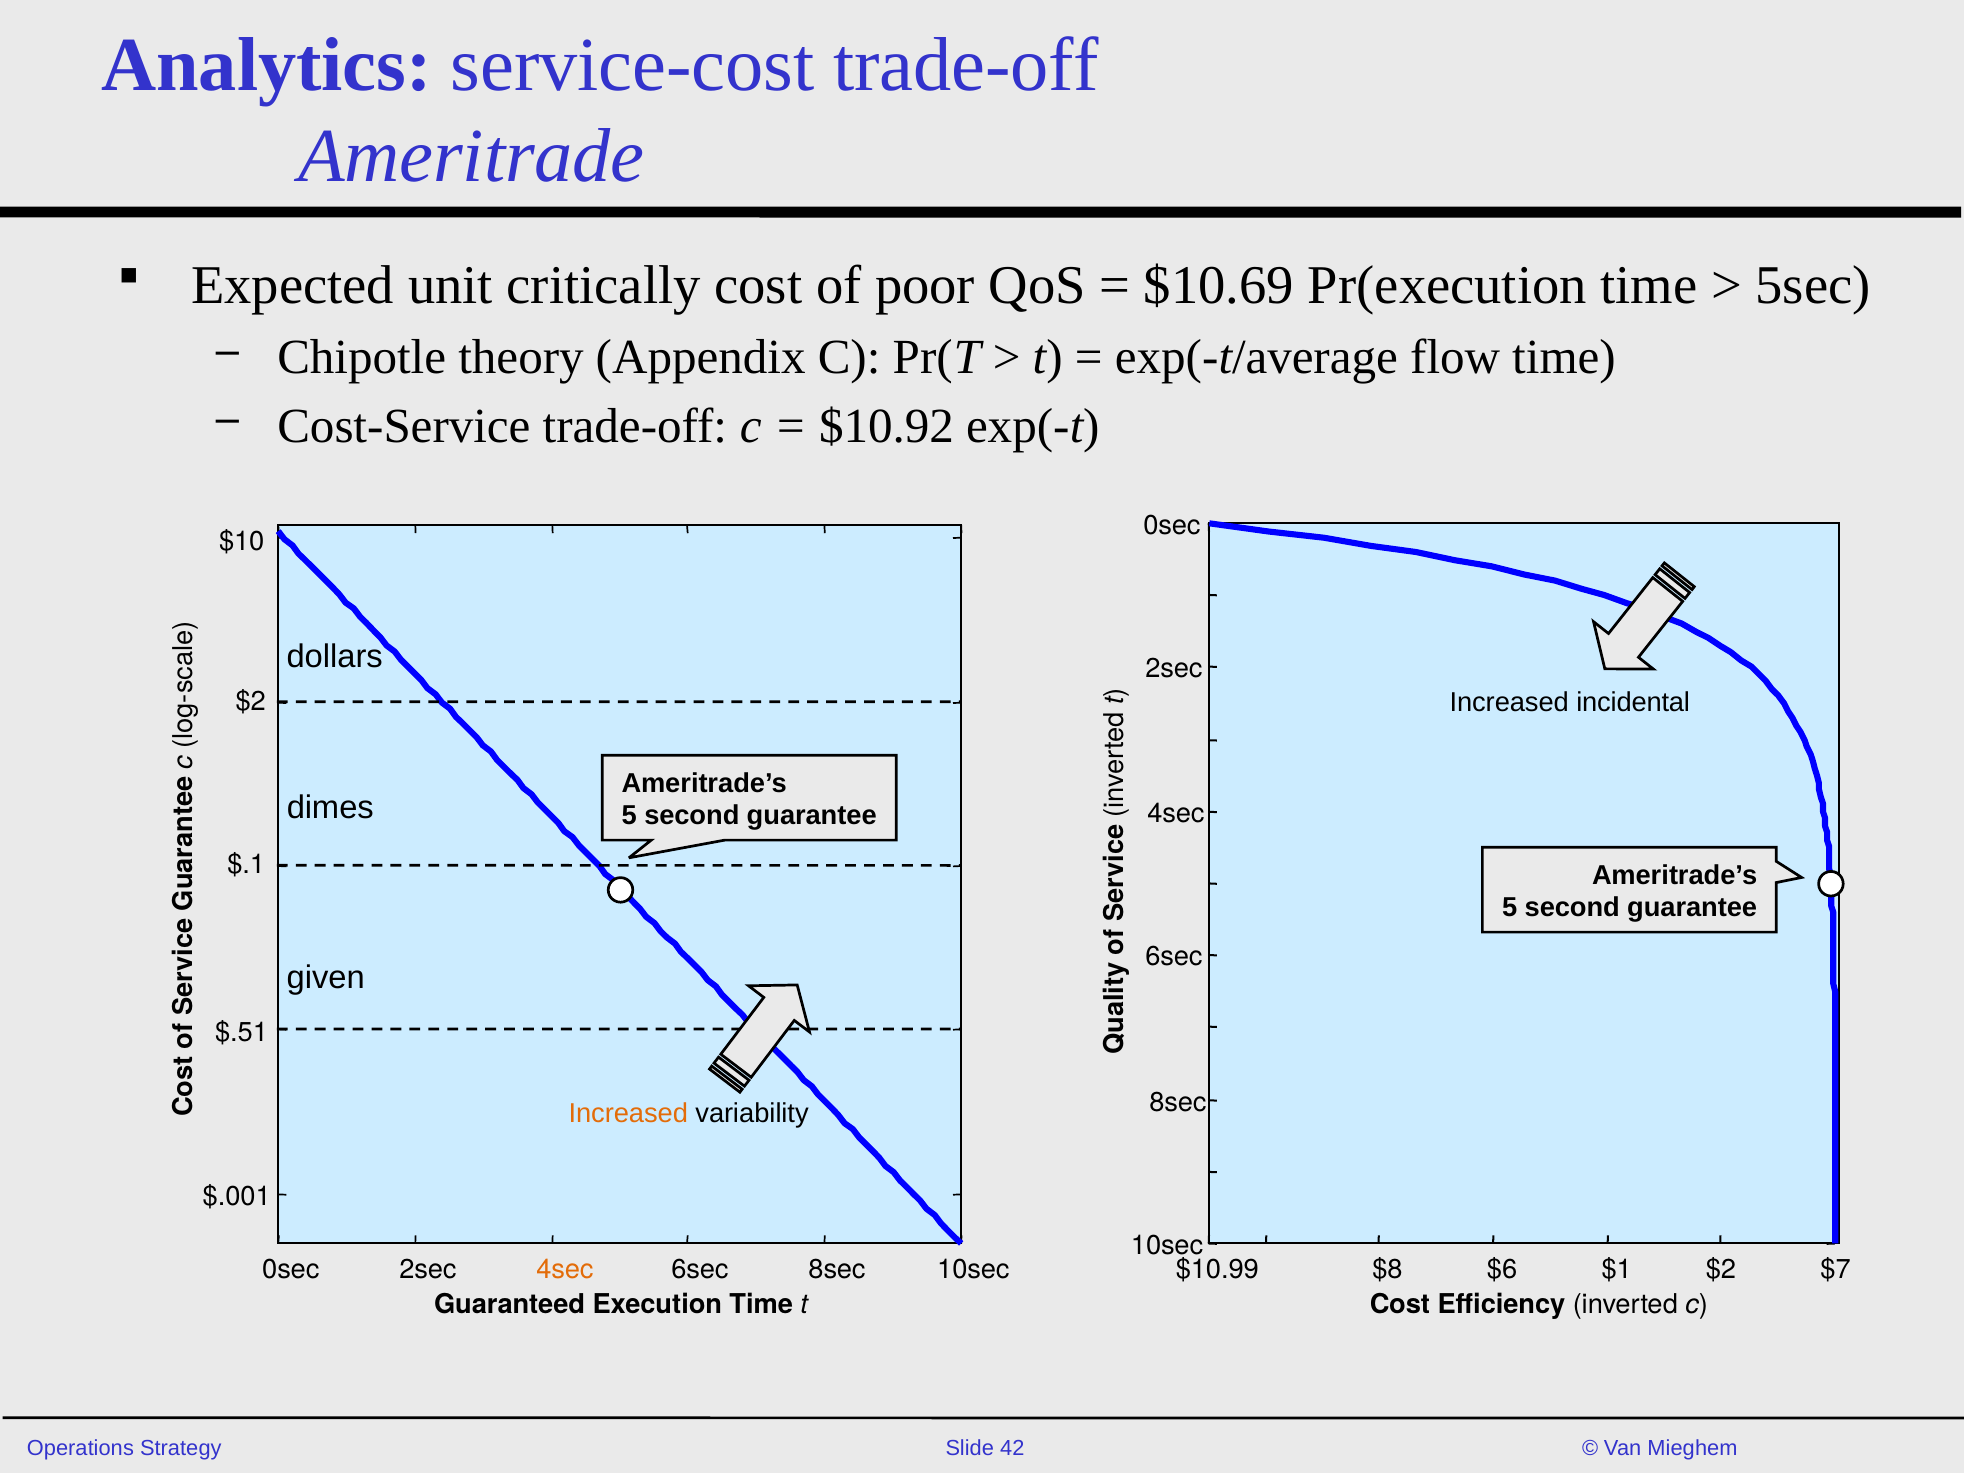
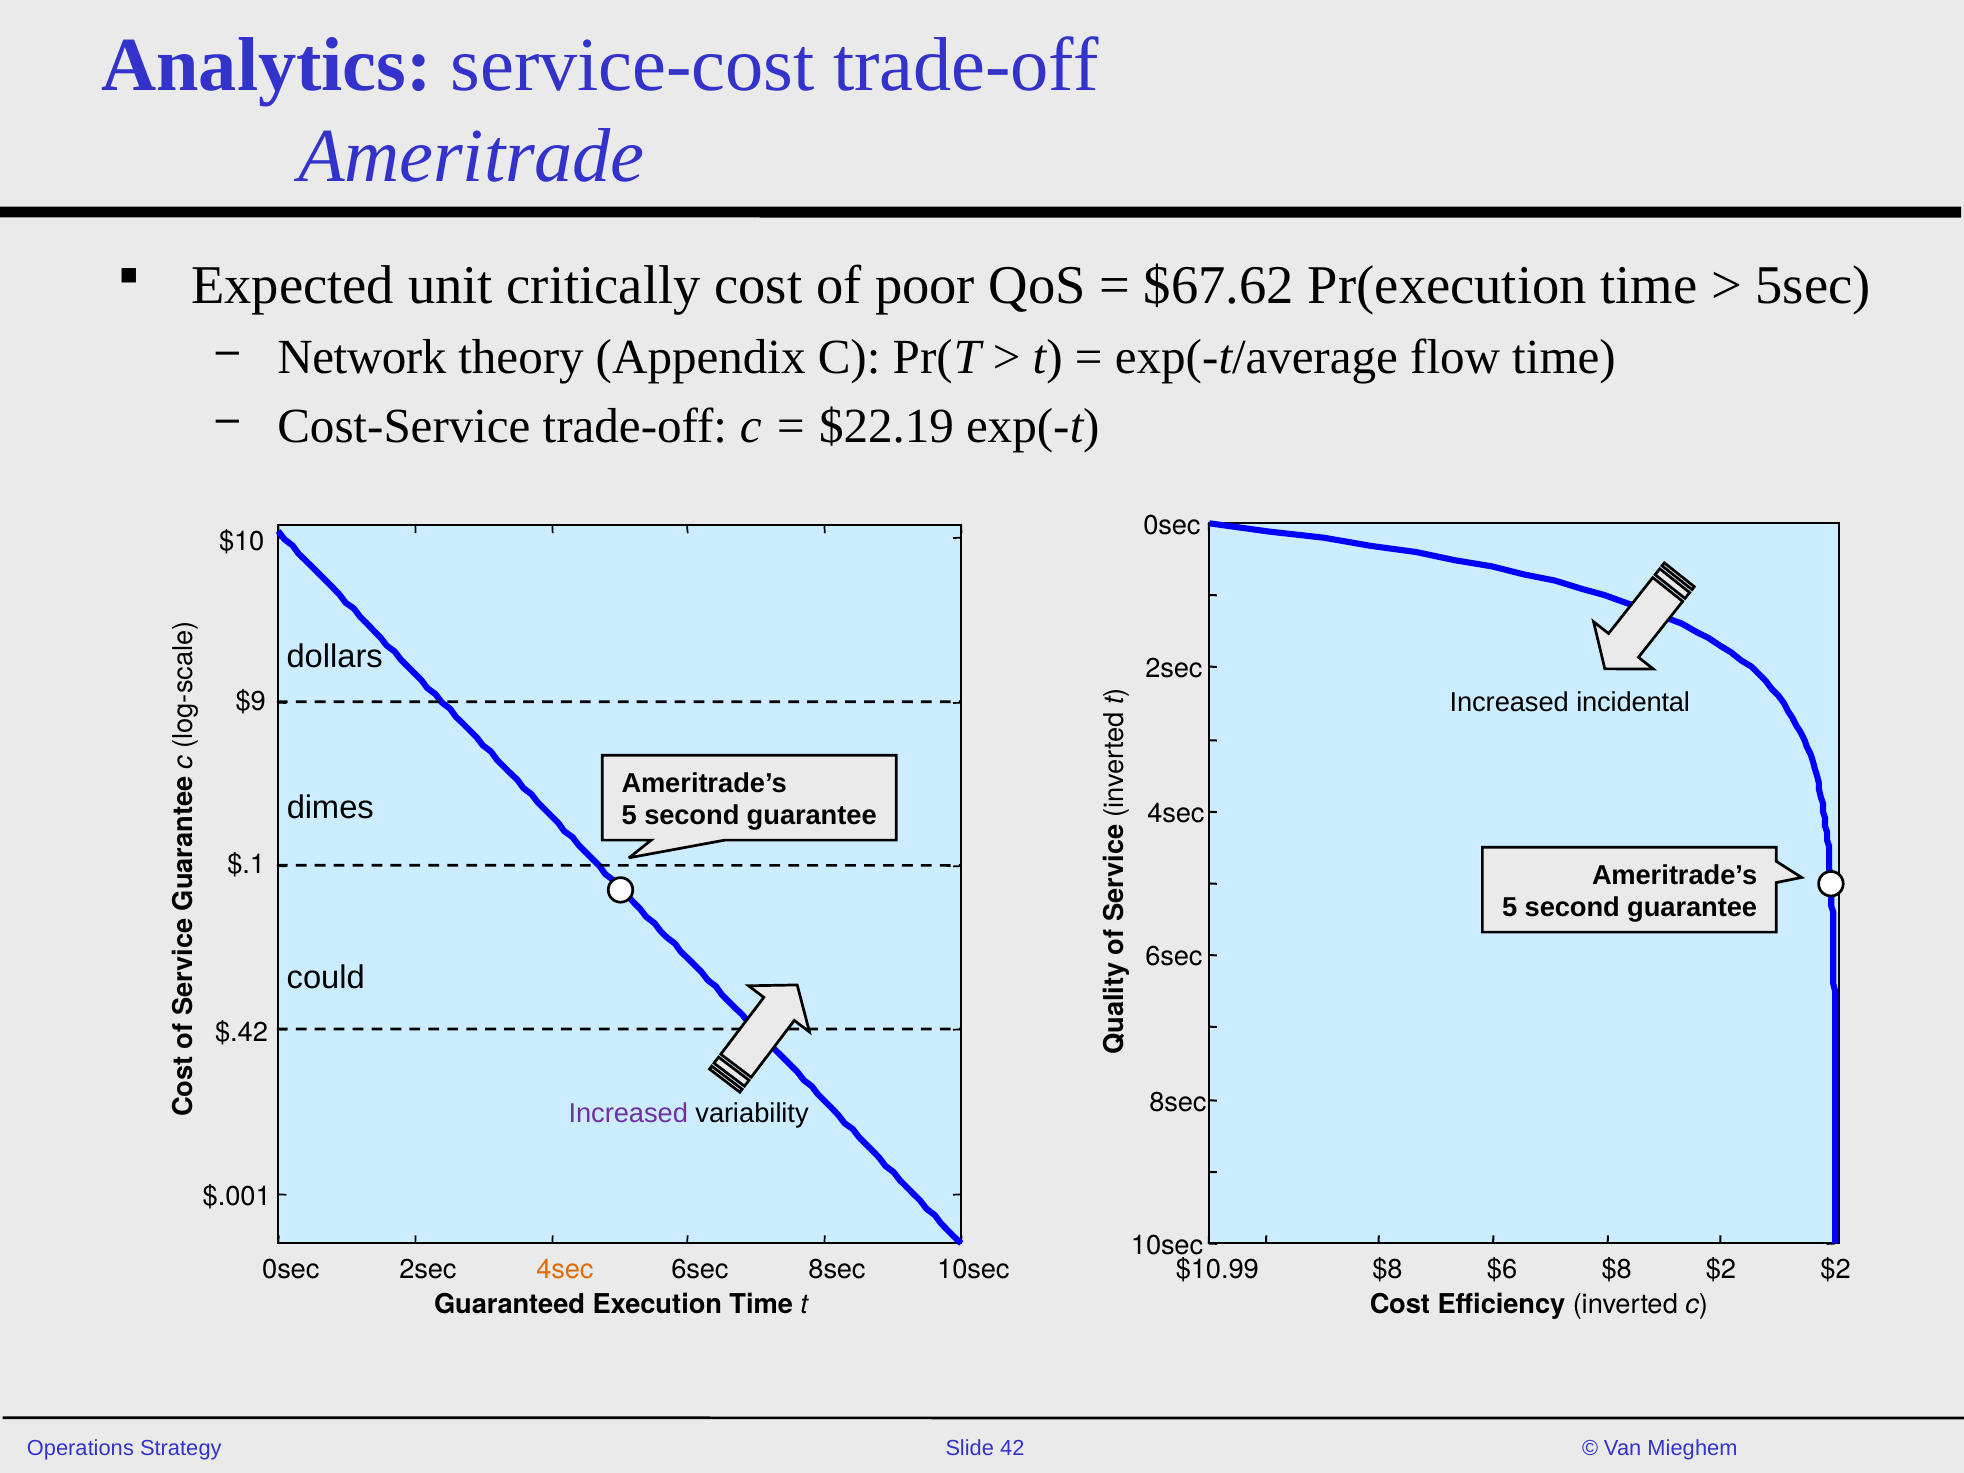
$10.69: $10.69 -> $67.62 (1219, 286)
Chipotle: Chipotle -> Network (362, 357)
$10.92: $10.92 -> $22.19 (886, 426)
$2: $2 -> $9 (251, 701)
given: given -> could (326, 978)
$.51: $.51 -> $.42 (241, 1033)
Increased colour: orange -> purple (628, 1113)
$6 $1: $1 -> $8 (1617, 1270)
$2 $7: $7 -> $2 (1836, 1270)
